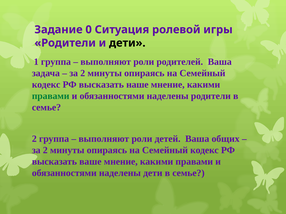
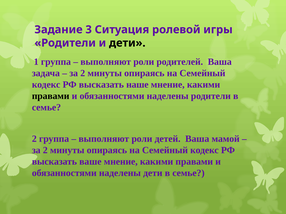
0: 0 -> 3 (89, 30)
правами colour: green -> black (51, 96)
общих: общих -> мамой (226, 139)
